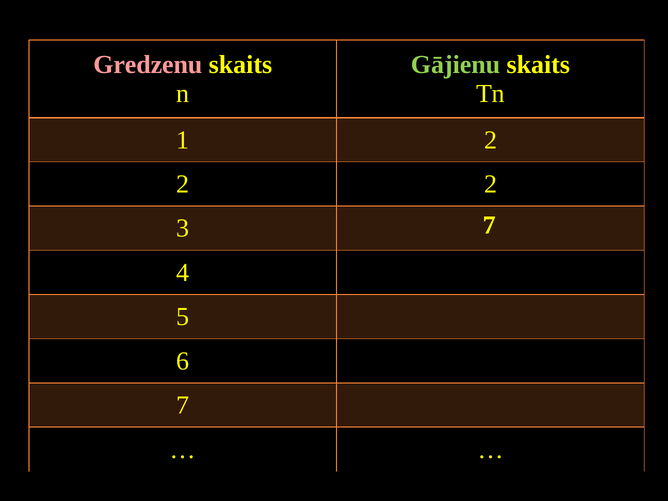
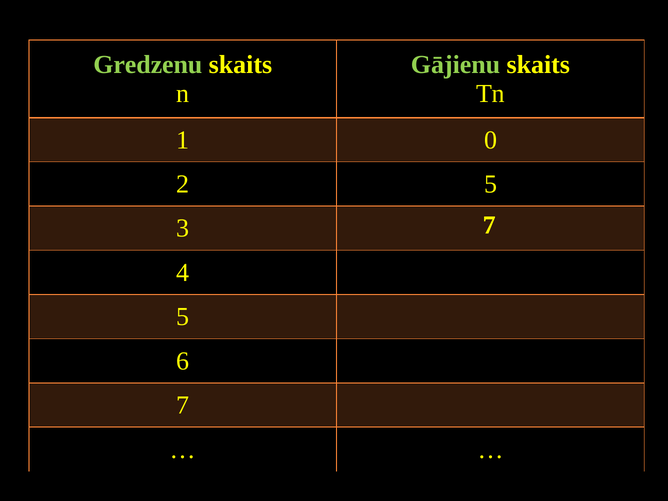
Gredzenu colour: pink -> light green (148, 65)
1 2: 2 -> 0 (491, 140)
2: 2 -> 5 (491, 184)
